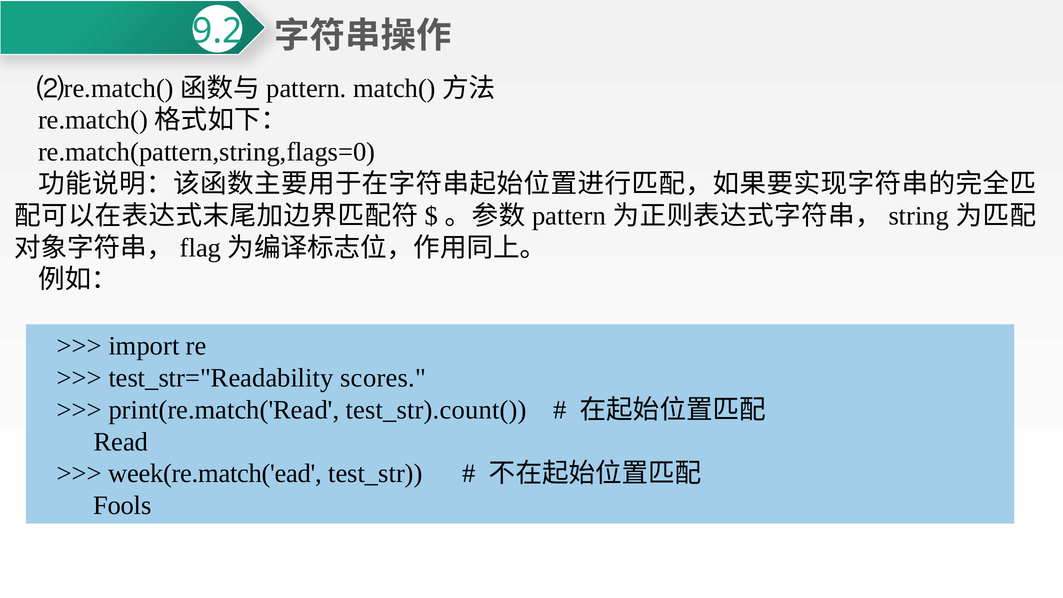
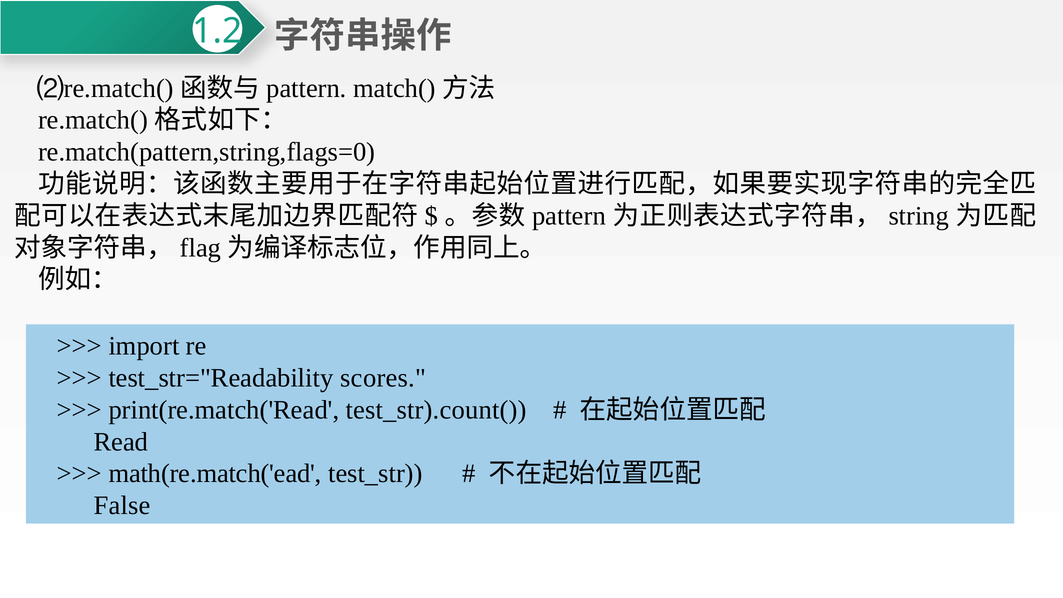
9.2: 9.2 -> 1.2 (217, 31)
week(re.match('ead: week(re.match('ead -> math(re.match('ead (215, 474)
Fools: Fools -> False (122, 505)
